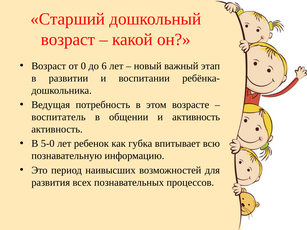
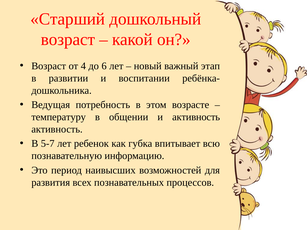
0: 0 -> 4 (83, 66)
воспитатель: воспитатель -> температуру (59, 117)
5-0: 5-0 -> 5-7 (48, 144)
